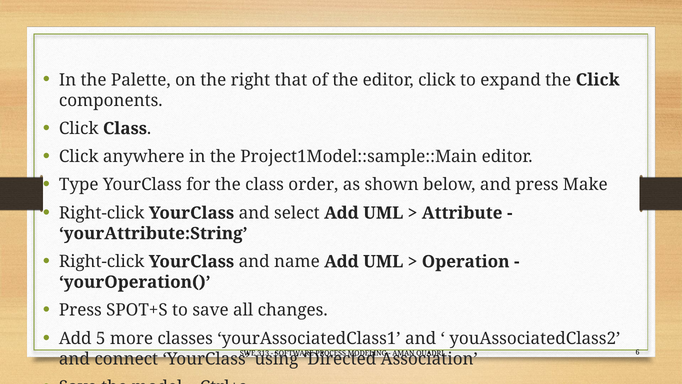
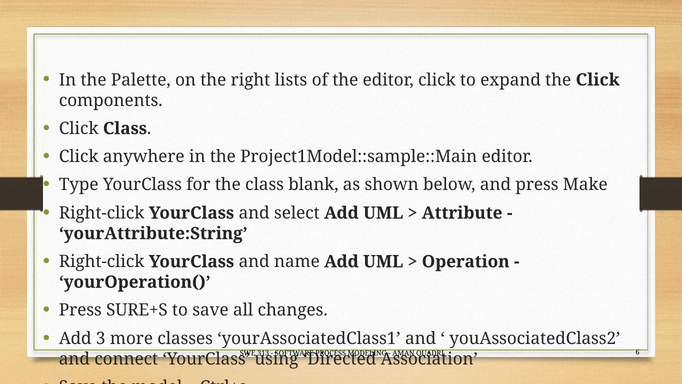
that: that -> lists (291, 80)
order: order -> blank (313, 185)
SPOT+S: SPOT+S -> SURE+S (137, 310)
5: 5 -> 3 (101, 338)
